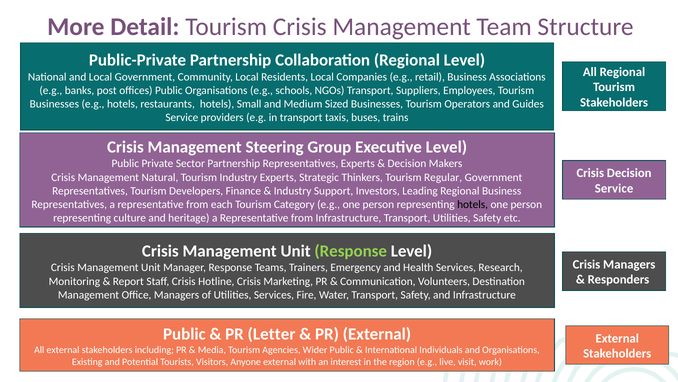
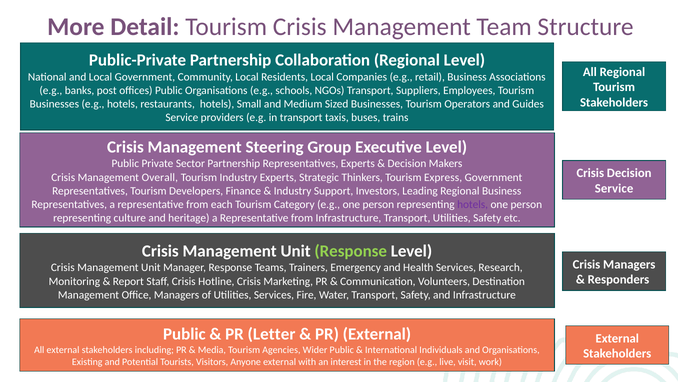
Natural: Natural -> Overall (160, 177)
Regular: Regular -> Express (443, 177)
hotels colour: black -> purple (473, 204)
